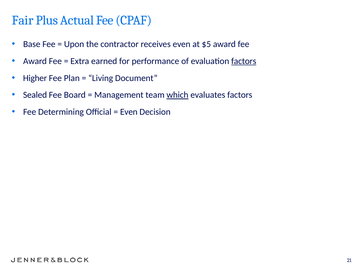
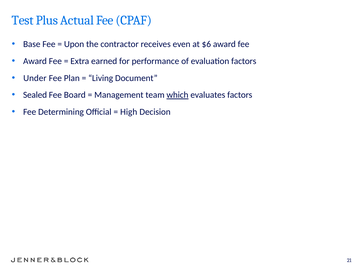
Fair: Fair -> Test (23, 20)
$5: $5 -> $6 (206, 44)
factors underline: present -> none (244, 61)
Higher: Higher -> Under (35, 78)
Even: Even -> High (129, 112)
